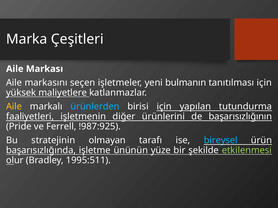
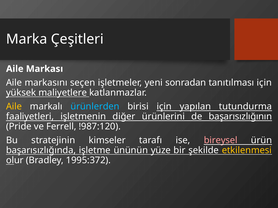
bulmanın: bulmanın -> sonradan (186, 83)
!987:925: !987:925 -> !987:120 (100, 127)
olmayan: olmayan -> kimseler (107, 141)
bireysel colour: light blue -> pink (221, 141)
etkilenmesi colour: light green -> yellow (247, 151)
1995:511: 1995:511 -> 1995:372 (88, 161)
